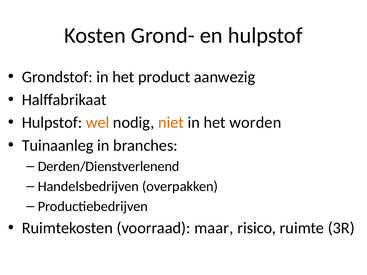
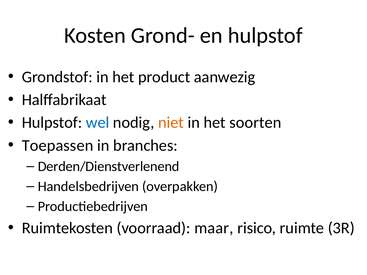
wel colour: orange -> blue (98, 123)
worden: worden -> soorten (255, 123)
Tuinaanleg: Tuinaanleg -> Toepassen (58, 146)
